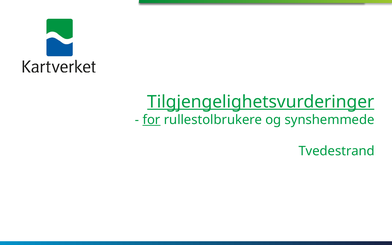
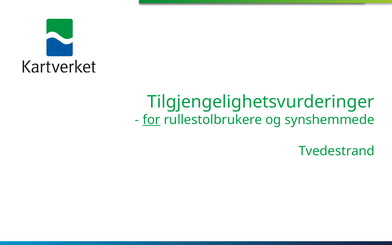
Tilgjengelighetsvurderinger underline: present -> none (261, 102)
